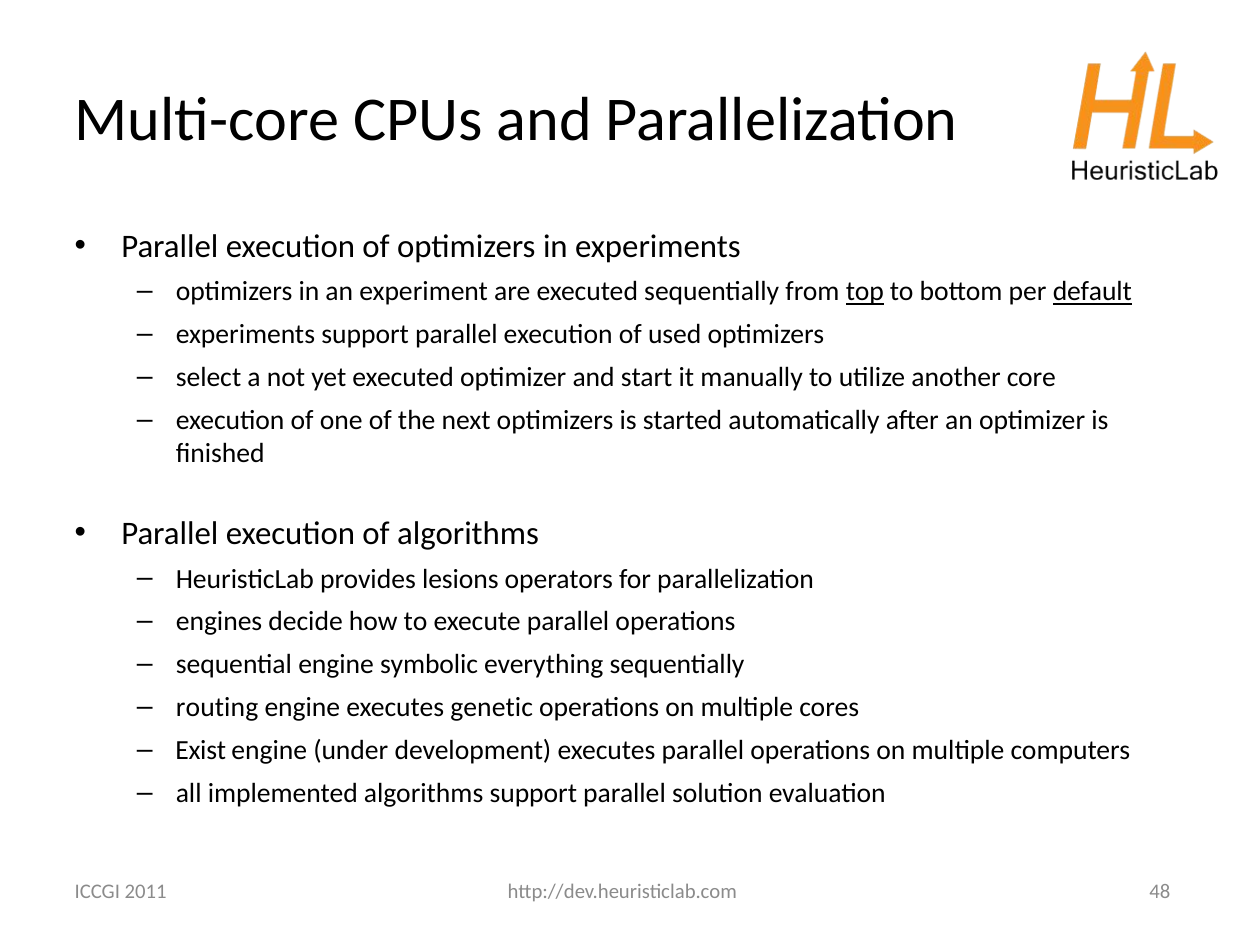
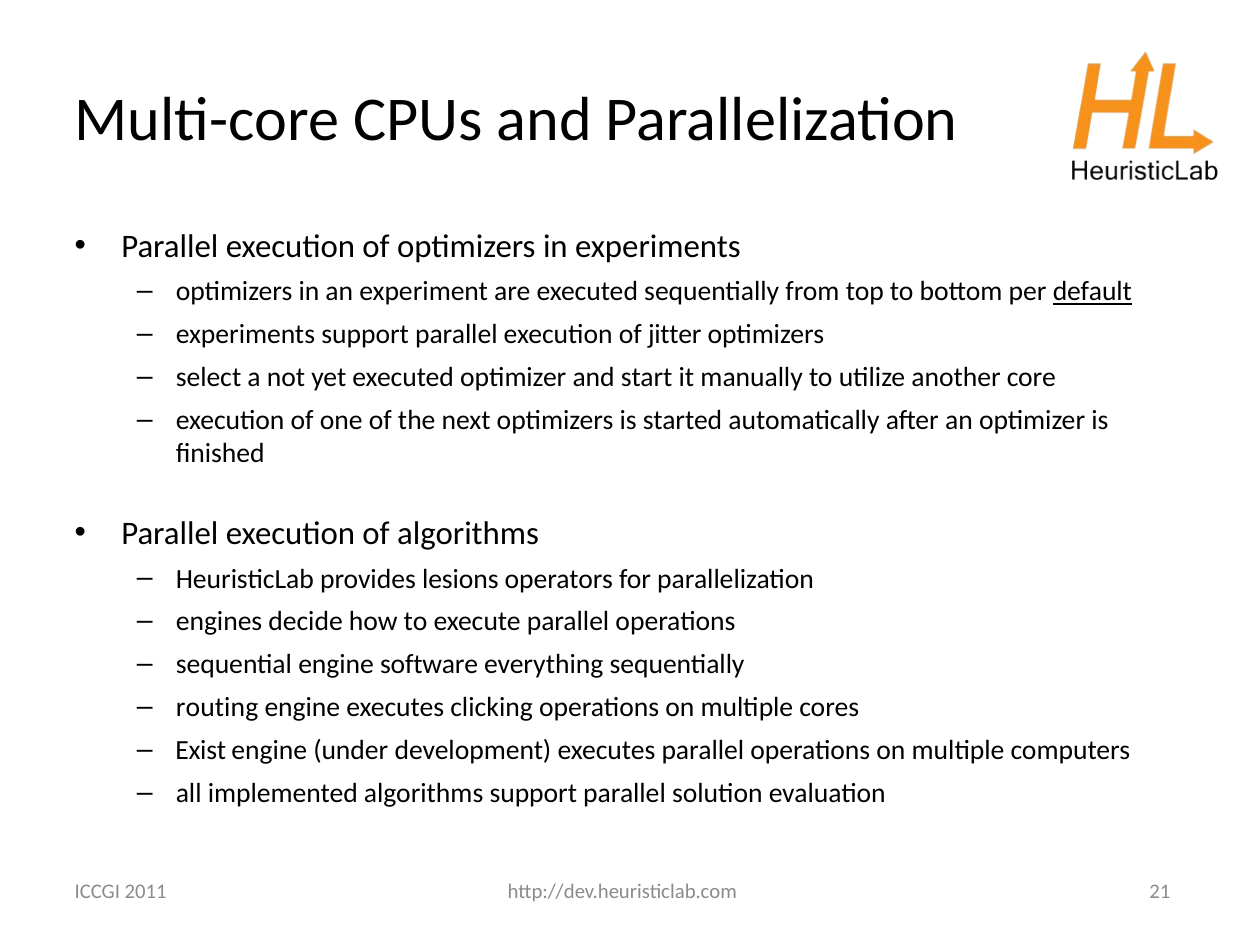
top underline: present -> none (865, 292)
used: used -> jitter (675, 335)
symbolic: symbolic -> software (429, 665)
genetic: genetic -> clicking (492, 707)
48: 48 -> 21 (1160, 892)
